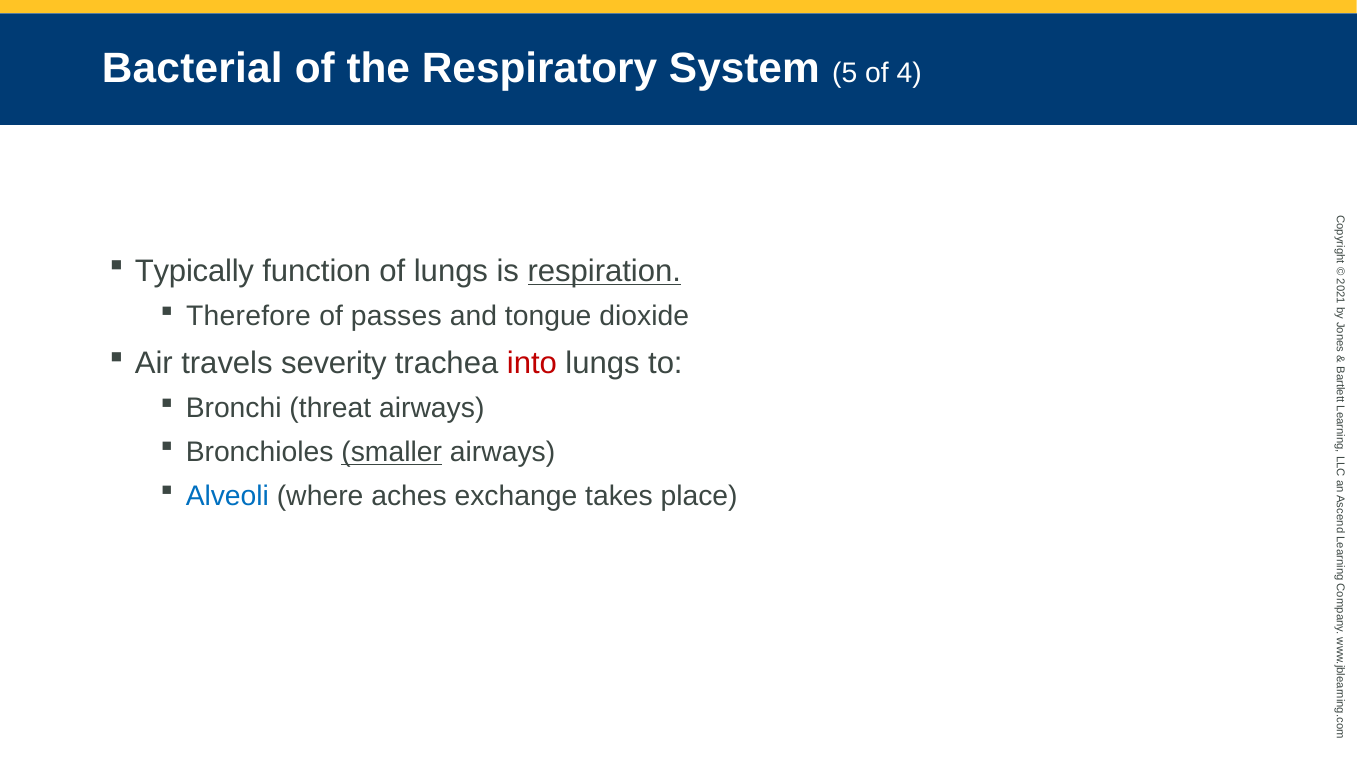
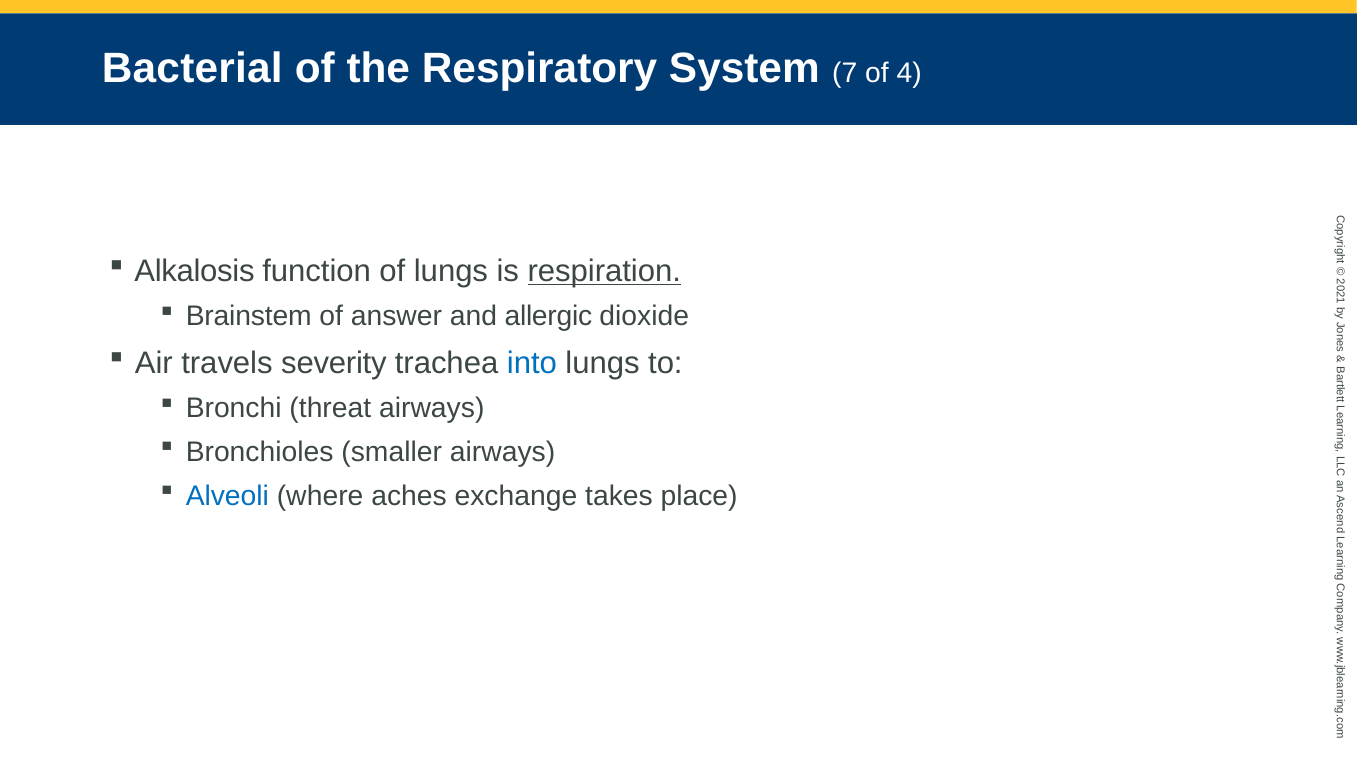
5: 5 -> 7 (845, 73)
Typically: Typically -> Alkalosis (194, 271)
Therefore: Therefore -> Brainstem (249, 317)
passes: passes -> answer (396, 317)
tongue: tongue -> allergic (548, 317)
into colour: red -> blue (532, 363)
smaller underline: present -> none (392, 452)
